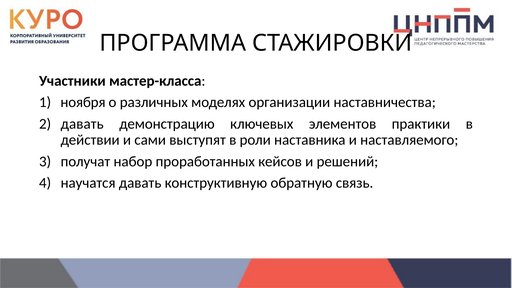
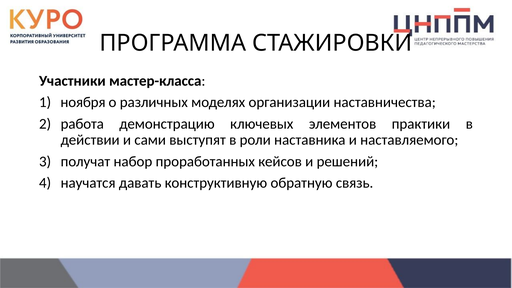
давать: давать -> работа (82, 124)
